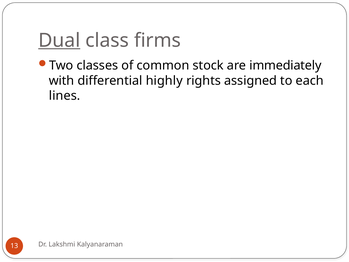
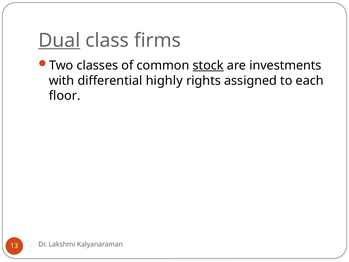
stock underline: none -> present (208, 65)
immediately: immediately -> investments (285, 65)
lines: lines -> floor (65, 96)
